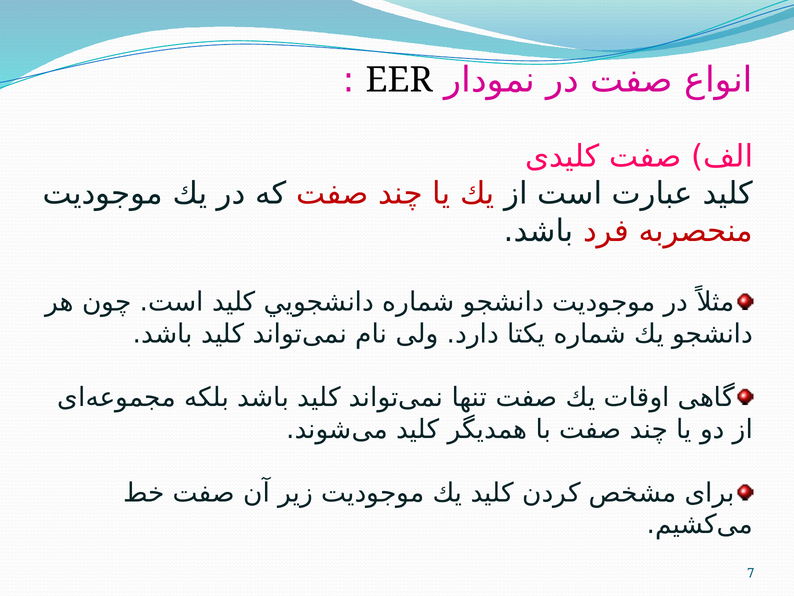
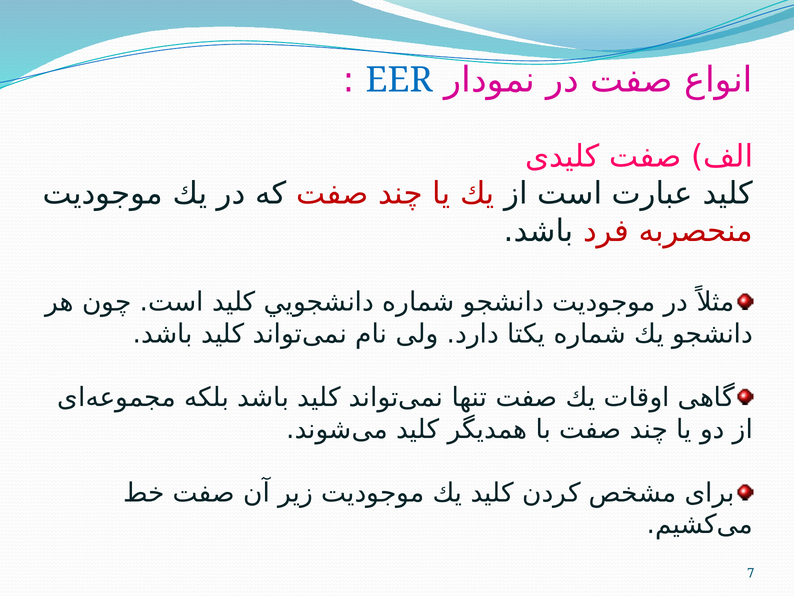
EER colour: black -> blue (399, 80)
